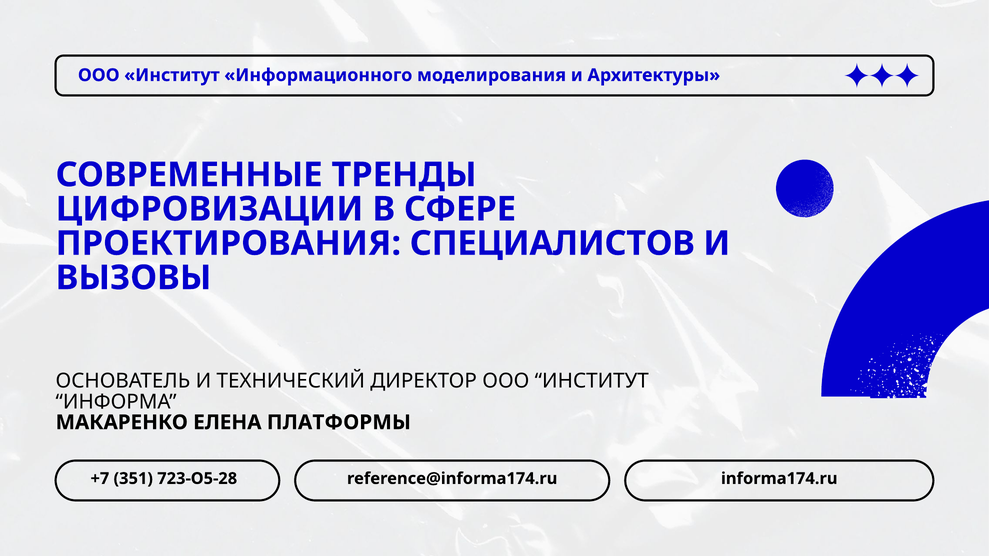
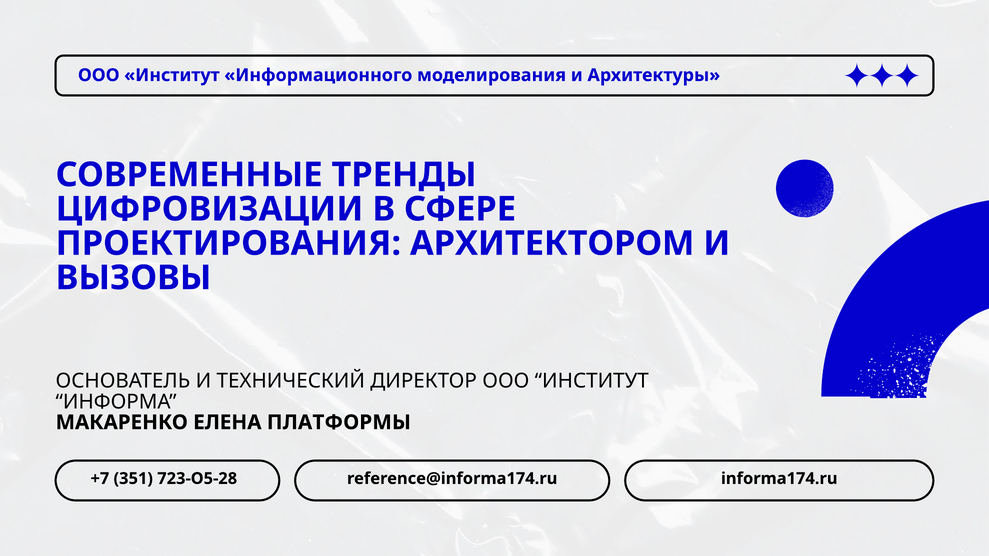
СПЕЦИАЛИСТОВ: СПЕЦИАЛИСТОВ -> АРХИТЕКТОРОМ (552, 244)
